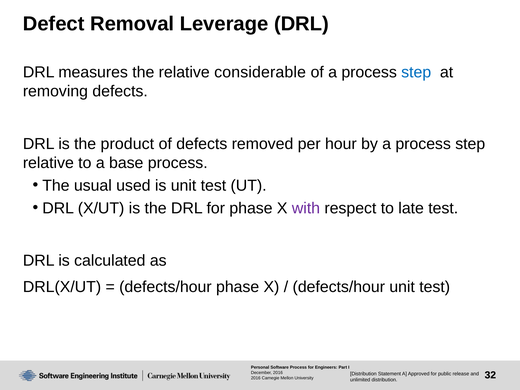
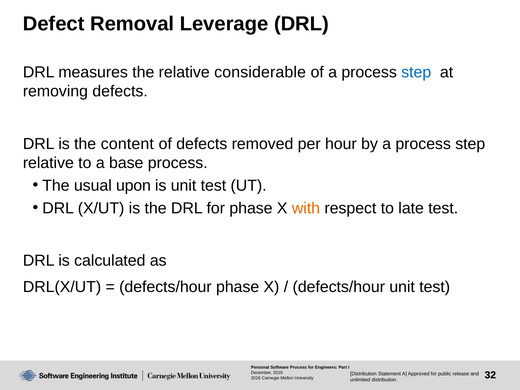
product: product -> content (127, 144)
used: used -> upon (133, 186)
with colour: purple -> orange (306, 208)
